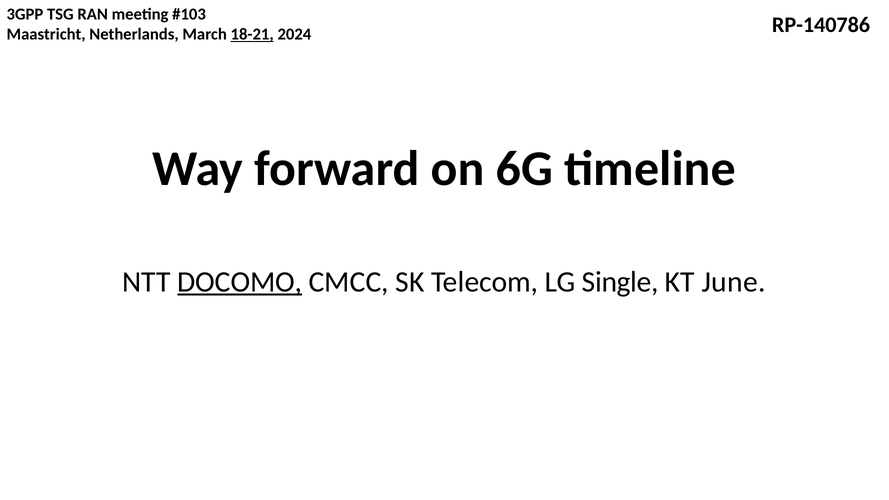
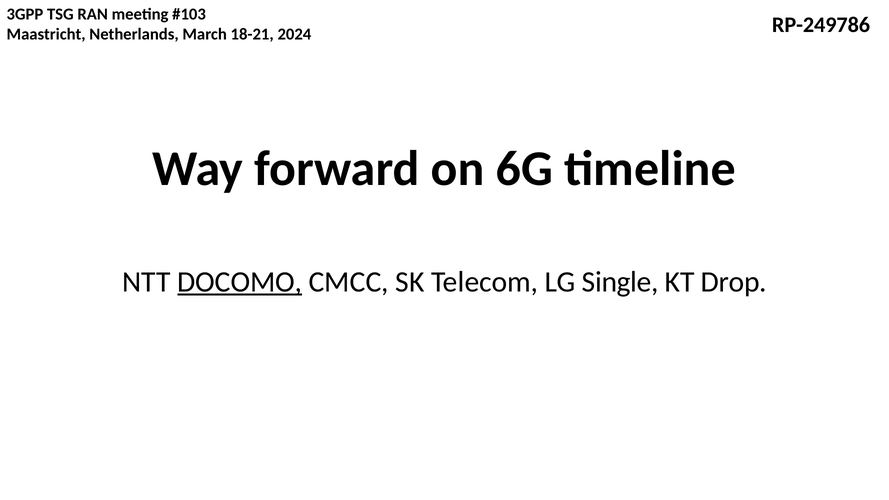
18-21 underline: present -> none (252, 34)
RP-140786: RP-140786 -> RP-249786 (821, 25)
June: June -> Drop (734, 282)
